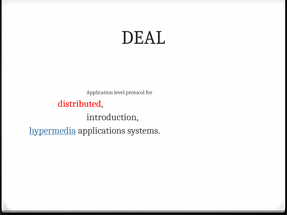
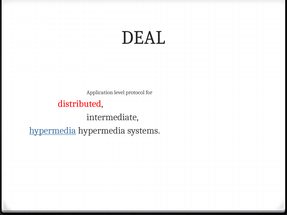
introduction: introduction -> intermediate (113, 117)
hypermedia applications: applications -> hypermedia (102, 131)
